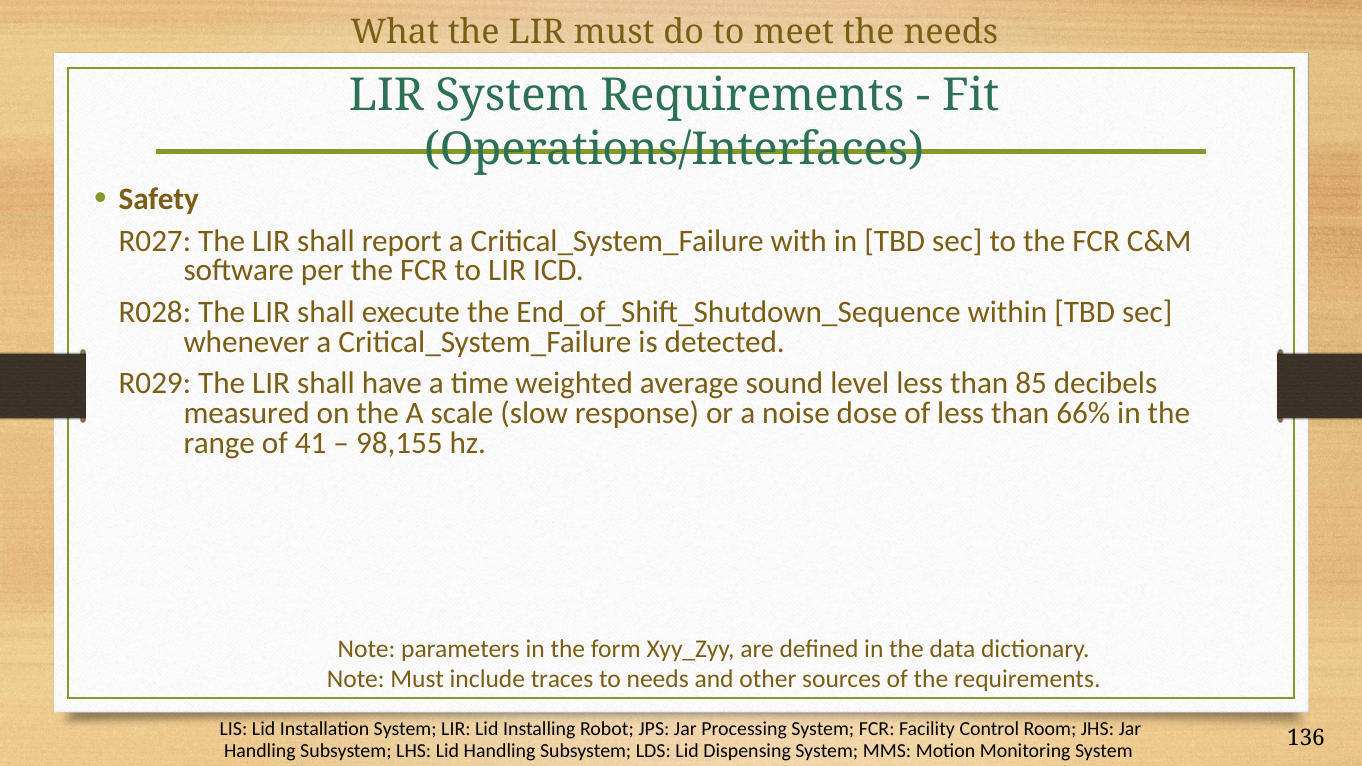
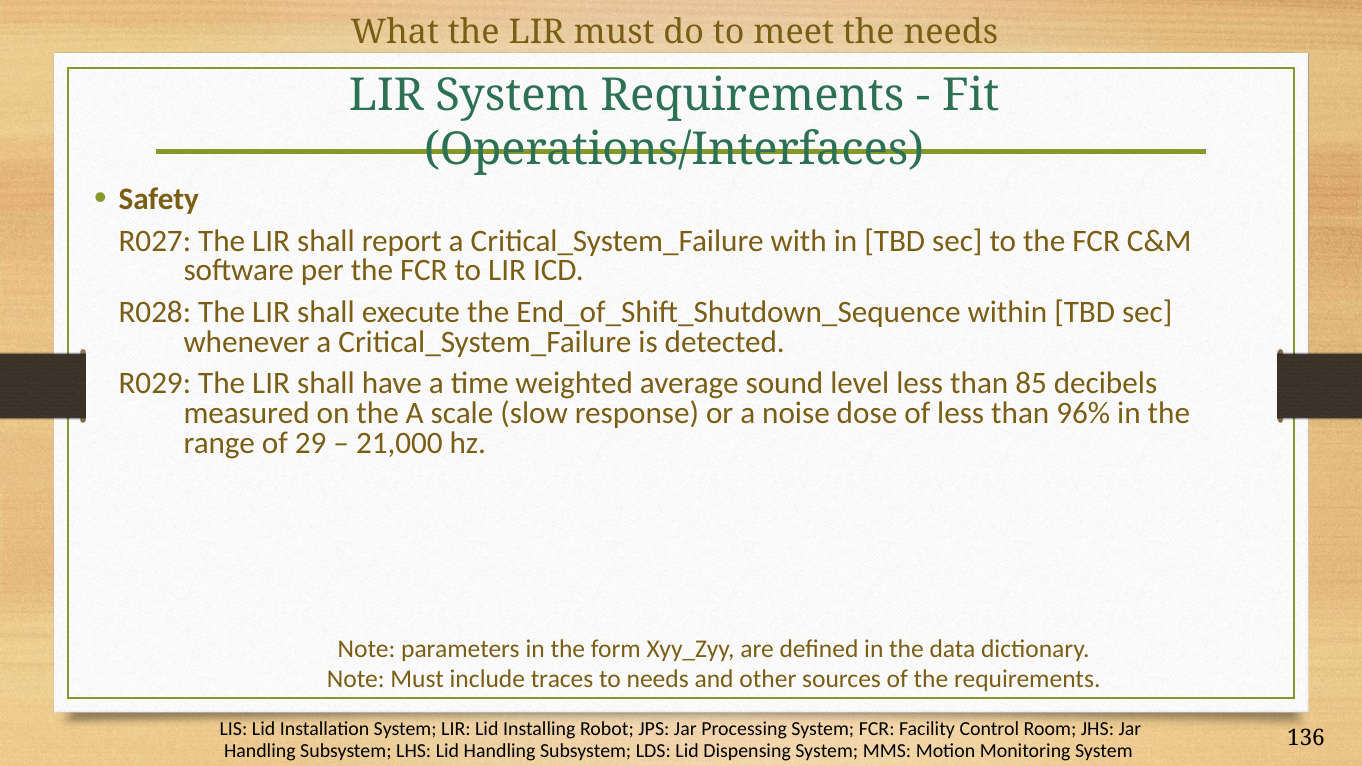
66%: 66% -> 96% (1083, 413)
41: 41 -> 29 (311, 443)
98,155: 98,155 -> 21,000 (399, 443)
